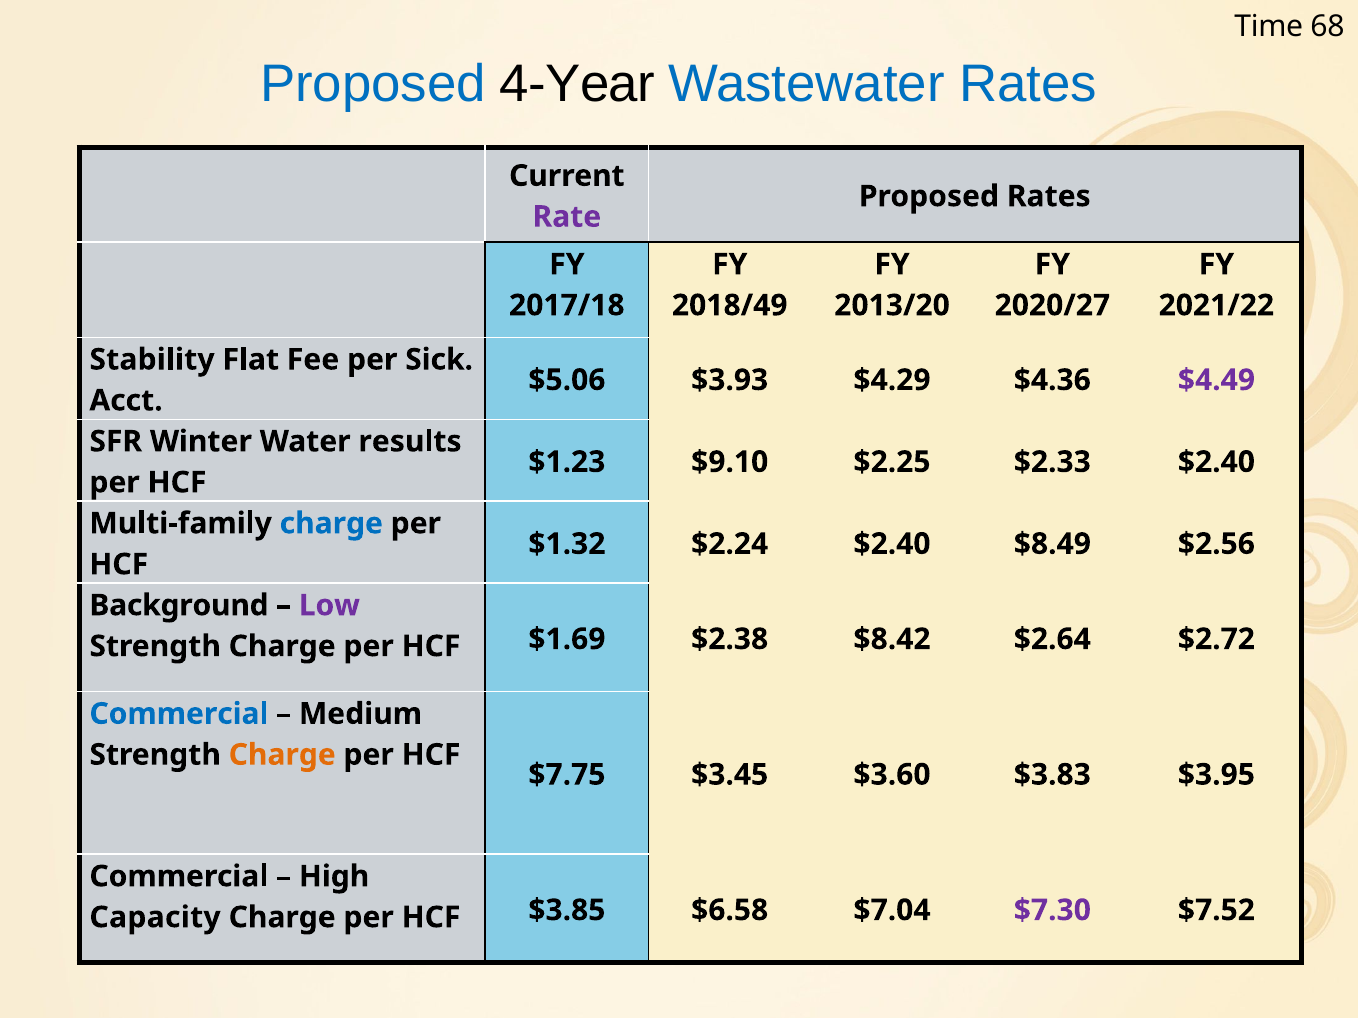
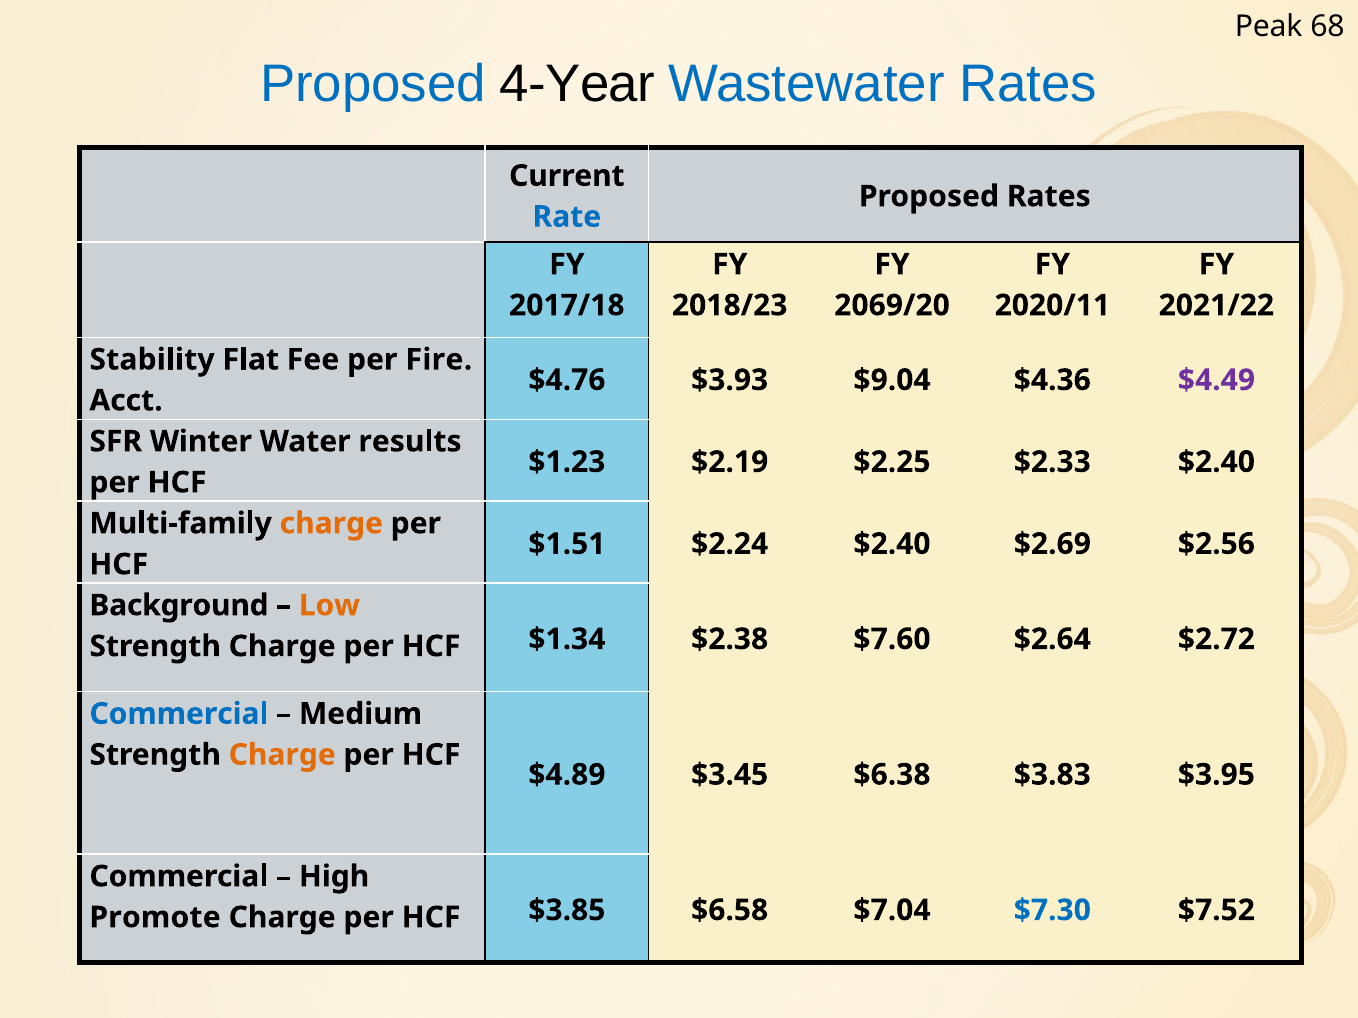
Time: Time -> Peak (1269, 27)
Rate colour: purple -> blue (567, 217)
2018/49: 2018/49 -> 2018/23 (730, 305)
2013/20: 2013/20 -> 2069/20 (892, 305)
2020/27: 2020/27 -> 2020/11 (1052, 305)
Sick: Sick -> Fire (439, 360)
$5.06: $5.06 -> $4.76 (567, 380)
$4.29: $4.29 -> $9.04 (892, 380)
$9.10: $9.10 -> $2.19 (730, 462)
charge colour: blue -> orange (331, 524)
$1.32: $1.32 -> $1.51 (567, 544)
$8.49: $8.49 -> $2.69 (1052, 544)
Low colour: purple -> orange (329, 606)
$1.69: $1.69 -> $1.34 (567, 639)
$8.42: $8.42 -> $7.60 (892, 639)
$7.75: $7.75 -> $4.89 (567, 775)
$3.60: $3.60 -> $6.38 (892, 775)
Capacity: Capacity -> Promote (155, 918)
$7.30 colour: purple -> blue (1052, 911)
